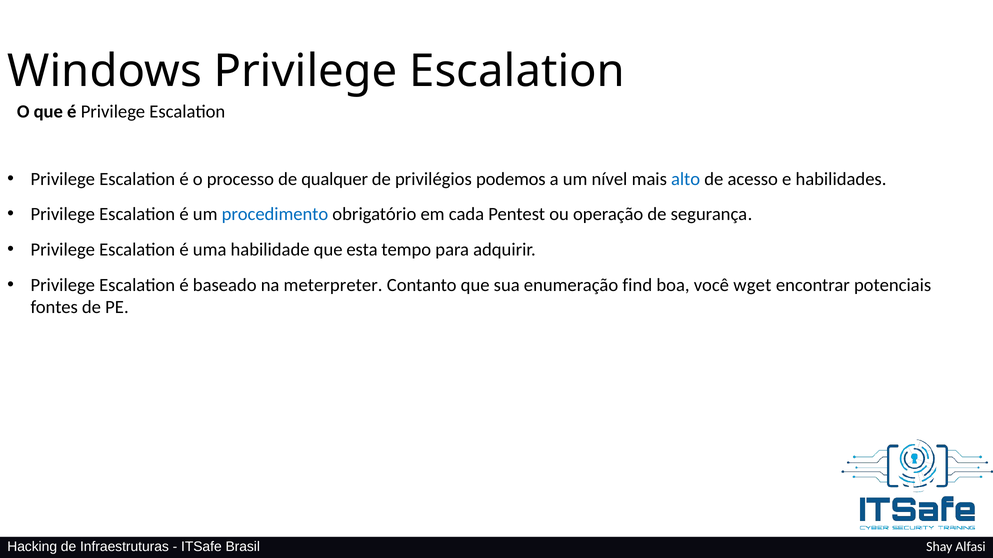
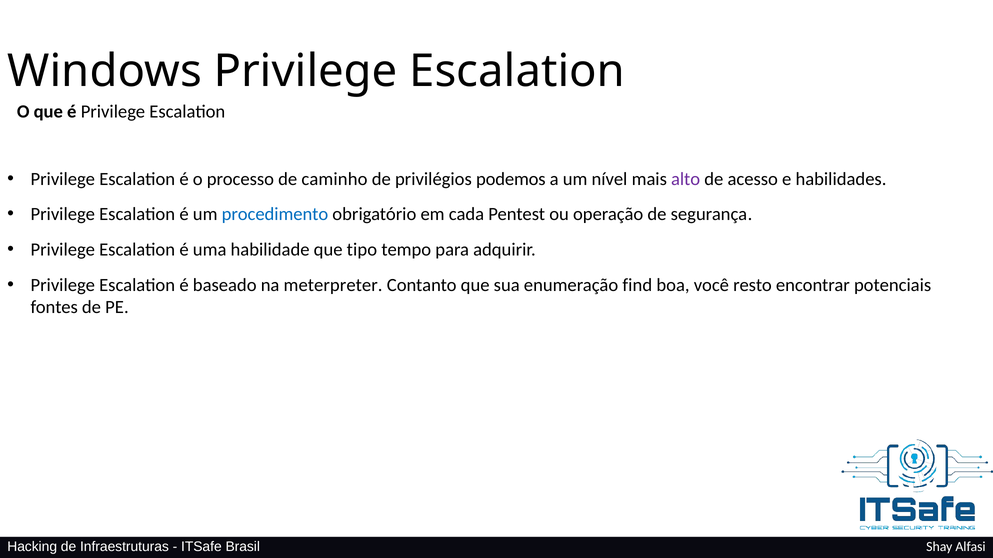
qualquer: qualquer -> caminho (334, 179)
alto colour: blue -> purple (686, 179)
esta: esta -> tipo (362, 250)
wget: wget -> resto (752, 285)
